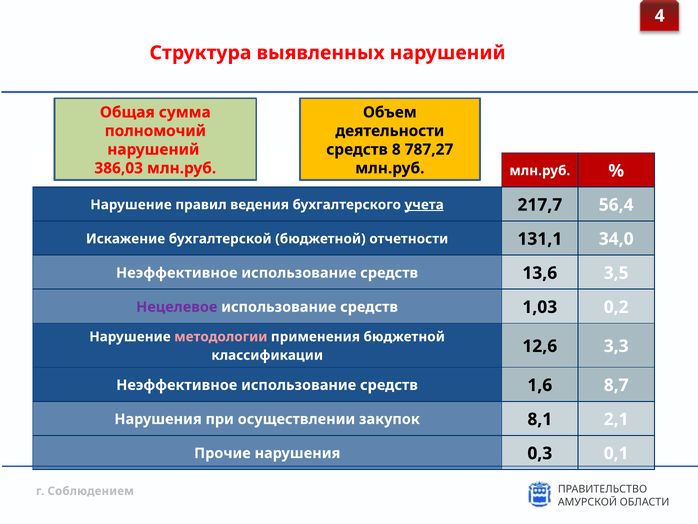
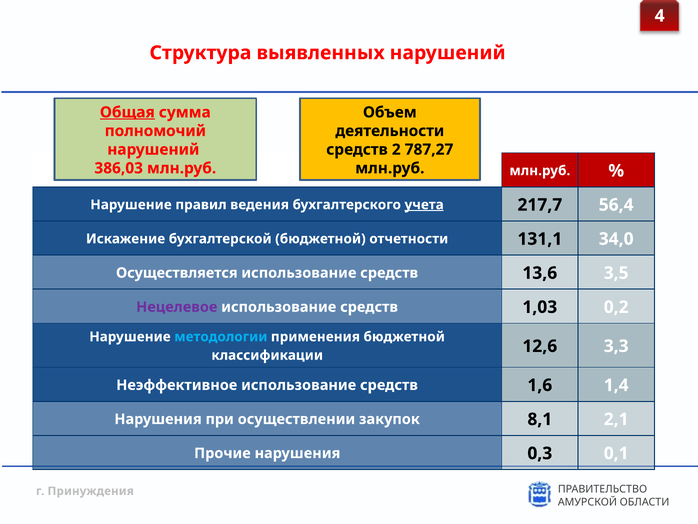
Общая underline: none -> present (127, 112)
8: 8 -> 2 (396, 149)
Неэффективное: Неэффективное -> Осуществляется (177, 273)
методологии colour: pink -> light blue (221, 336)
8,7: 8,7 -> 1,4 (616, 385)
Соблюдением: Соблюдением -> Принуждения (91, 491)
